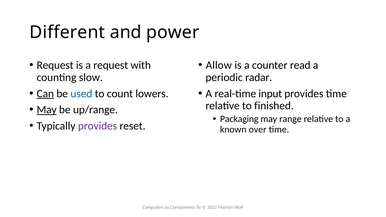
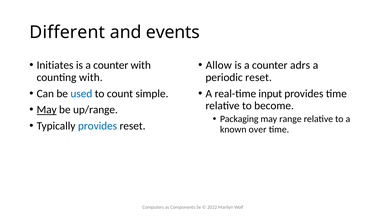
power: power -> events (173, 32)
Request: Request -> Initiates (55, 65)
request: request -> counter (111, 65)
read: read -> adrs (300, 65)
counting slow: slow -> with (91, 77)
periodic radar: radar -> reset (259, 77)
Can underline: present -> none (45, 94)
lowers: lowers -> simple (152, 94)
finished: finished -> become (274, 106)
provides colour: purple -> blue (98, 126)
